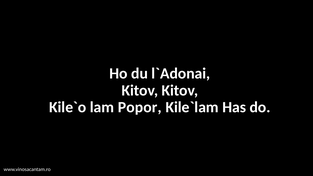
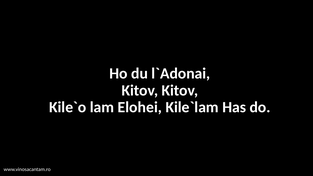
Popor: Popor -> Elohei (140, 107)
